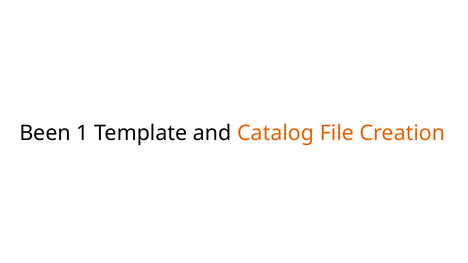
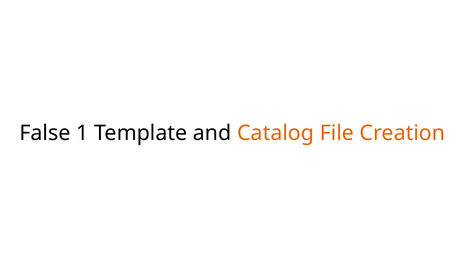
Been: Been -> False (45, 133)
